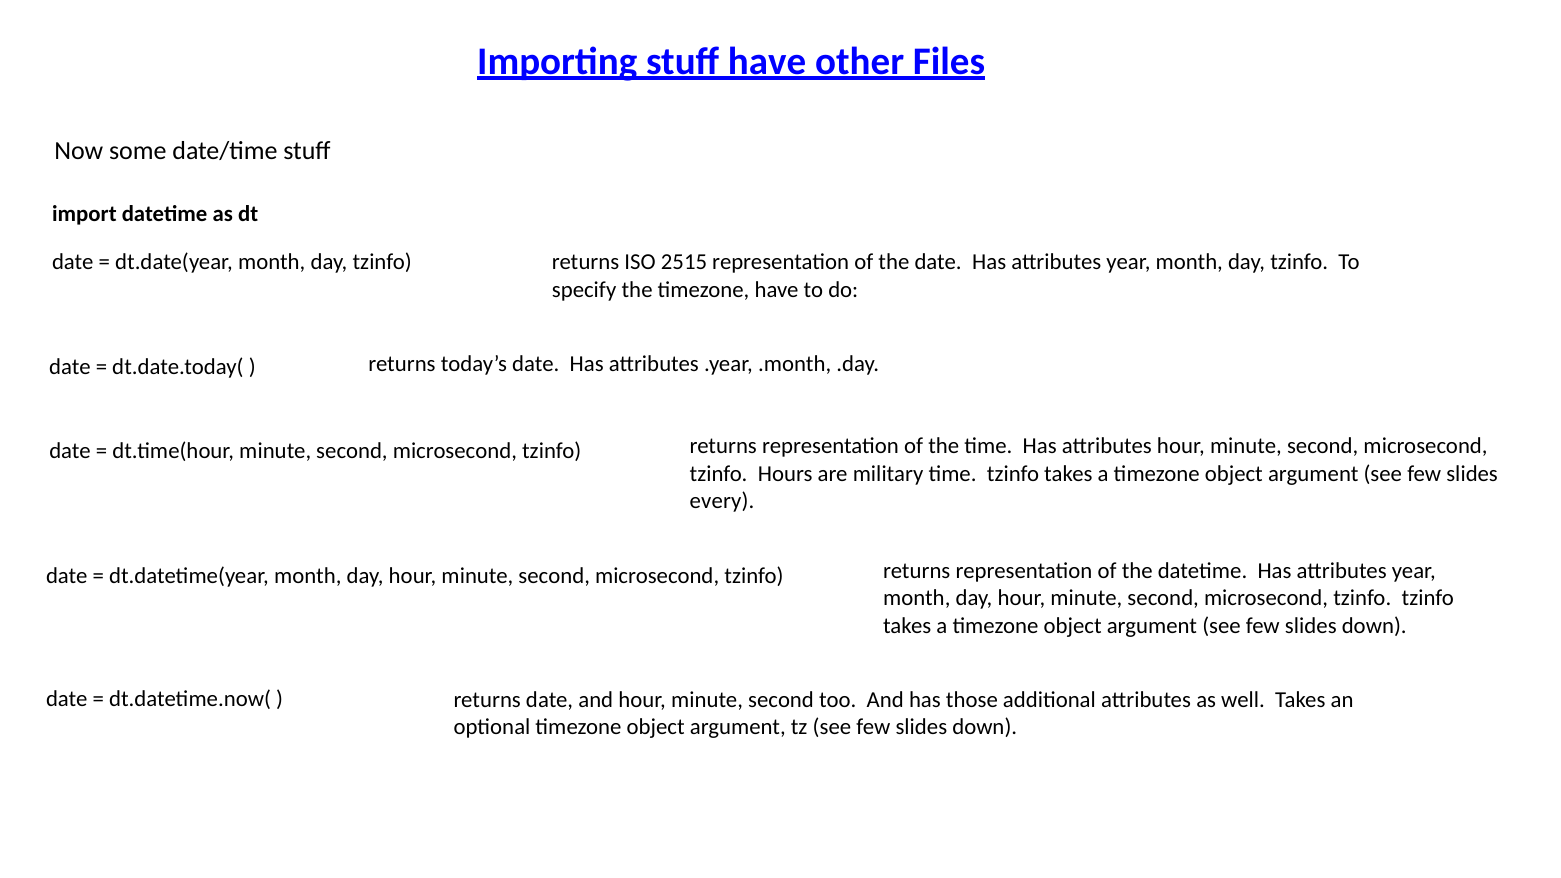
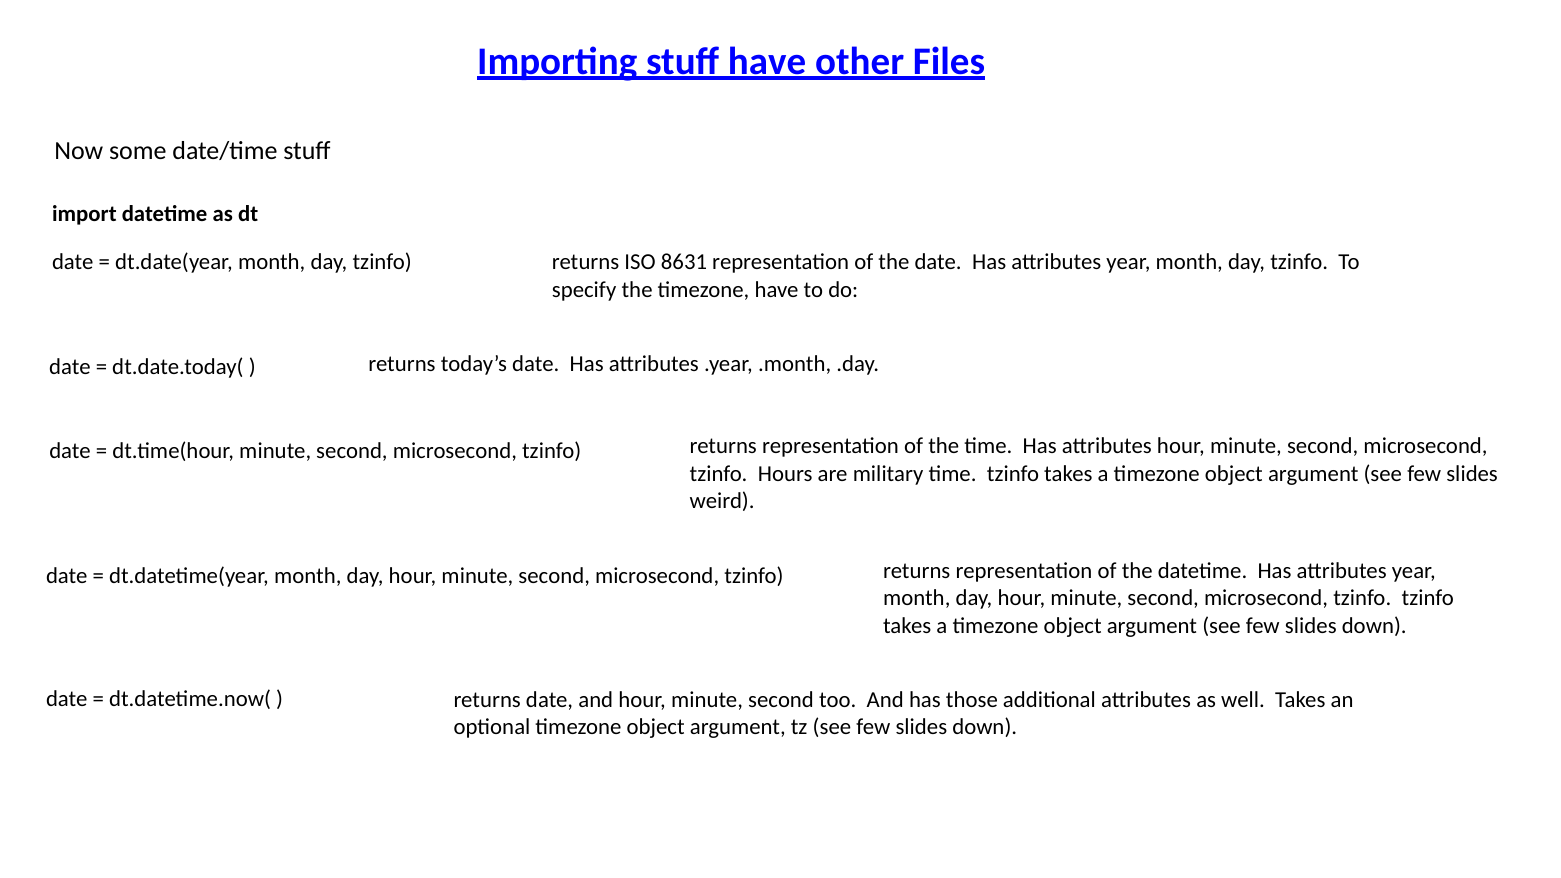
2515: 2515 -> 8631 (684, 262)
every: every -> weird (722, 501)
